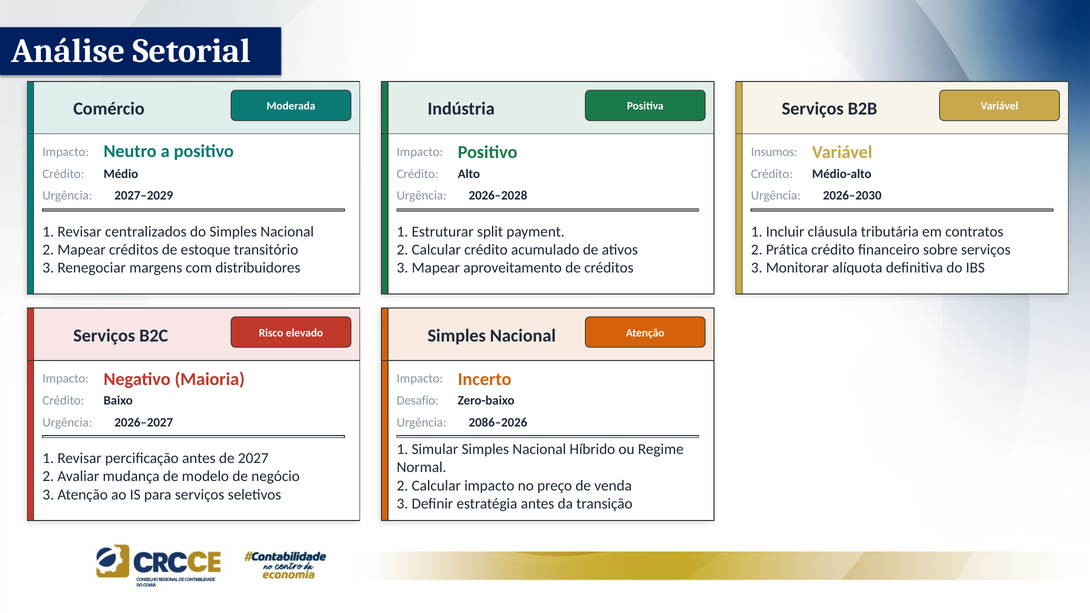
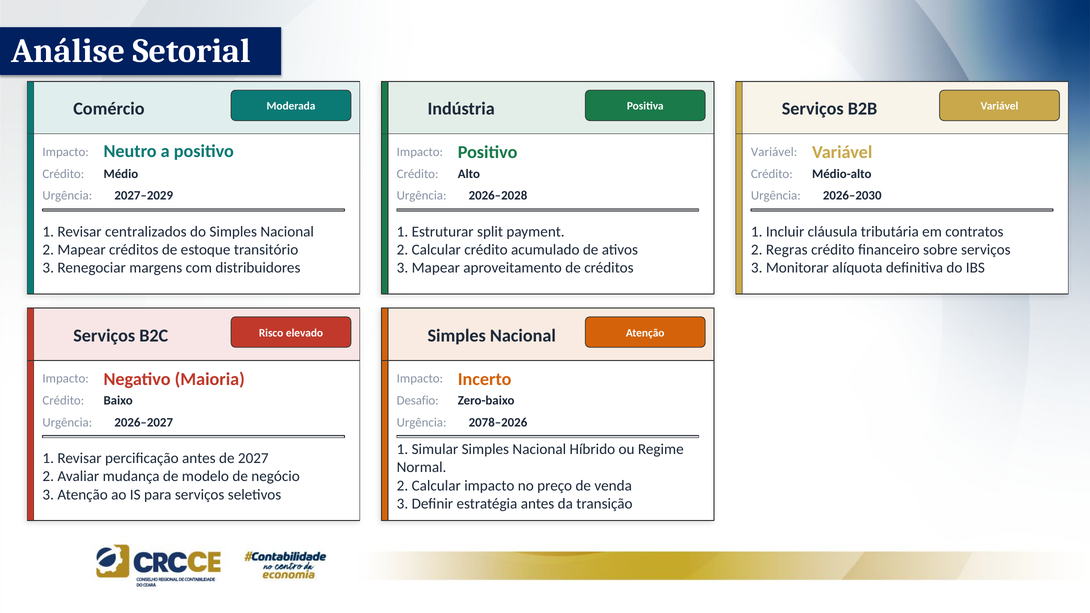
Insumos: Insumos -> Variável (774, 152)
Prática: Prática -> Regras (787, 250)
2086–2026: 2086–2026 -> 2078–2026 (498, 422)
